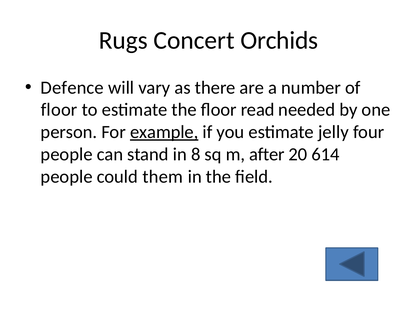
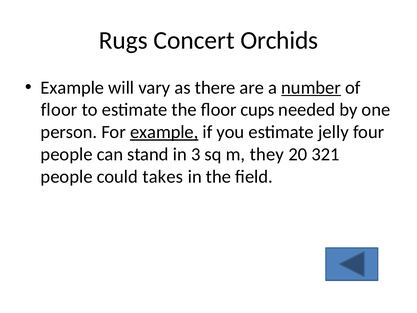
Defence: Defence -> Example (72, 87)
number underline: none -> present (311, 87)
read: read -> cups (258, 110)
8: 8 -> 3 (196, 154)
after: after -> they (267, 154)
614: 614 -> 321 (326, 154)
them: them -> takes (163, 176)
